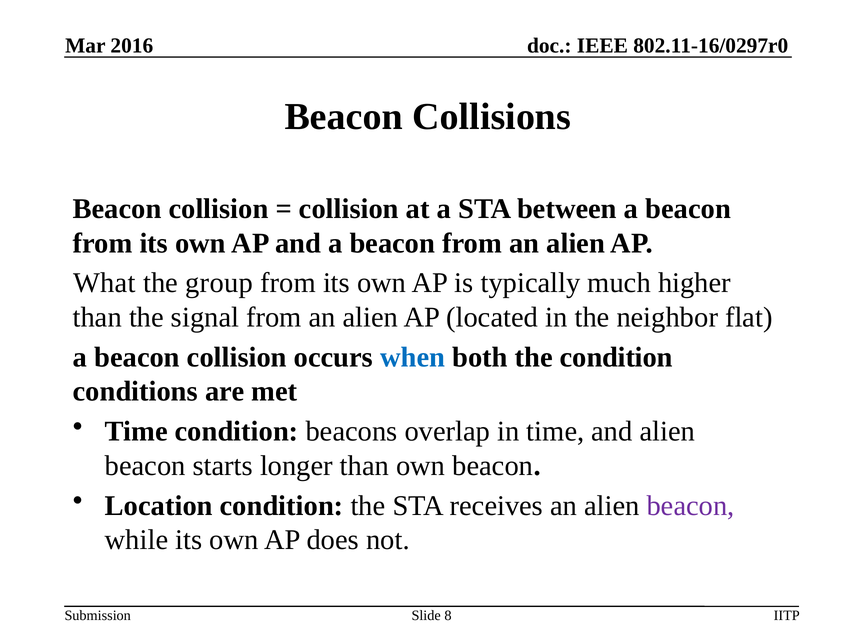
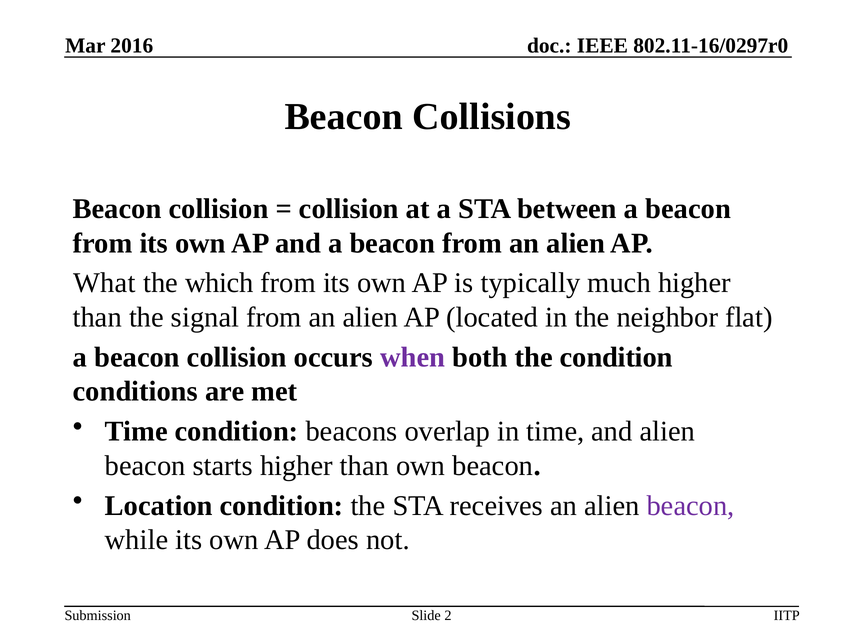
group: group -> which (219, 283)
when colour: blue -> purple (413, 357)
starts longer: longer -> higher (296, 466)
8: 8 -> 2 (448, 616)
